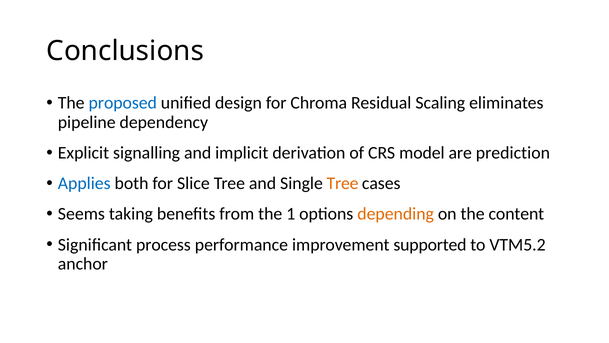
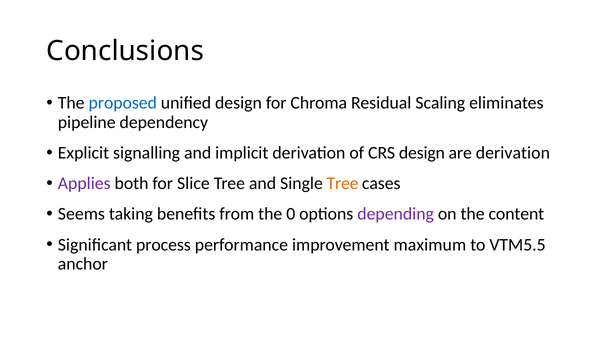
CRS model: model -> design (422, 153)
are prediction: prediction -> derivation (513, 153)
Applies colour: blue -> purple (84, 183)
1: 1 -> 0 (291, 214)
depending colour: orange -> purple (396, 214)
supported: supported -> maximum (430, 244)
VTM5.2: VTM5.2 -> VTM5.5 (518, 244)
